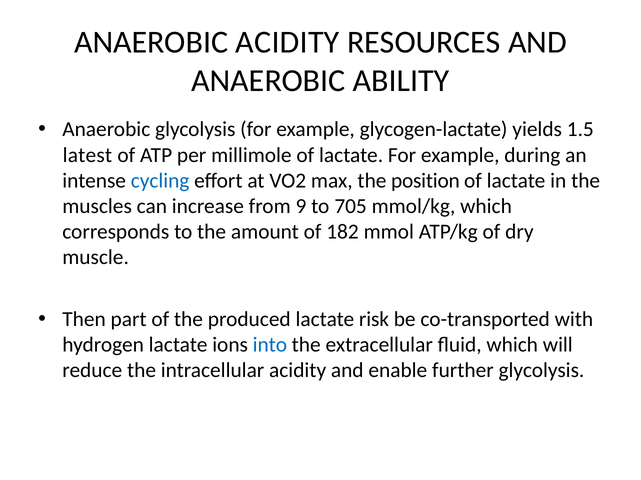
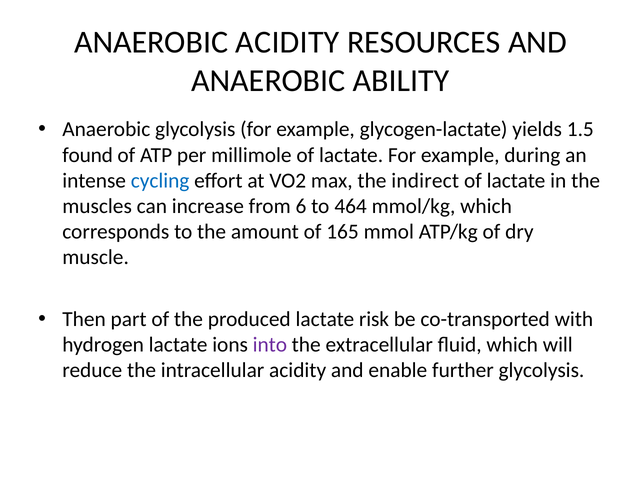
latest: latest -> found (88, 155)
position: position -> indirect (425, 181)
9: 9 -> 6 (301, 207)
705: 705 -> 464 (351, 207)
182: 182 -> 165 (343, 232)
into colour: blue -> purple (270, 345)
